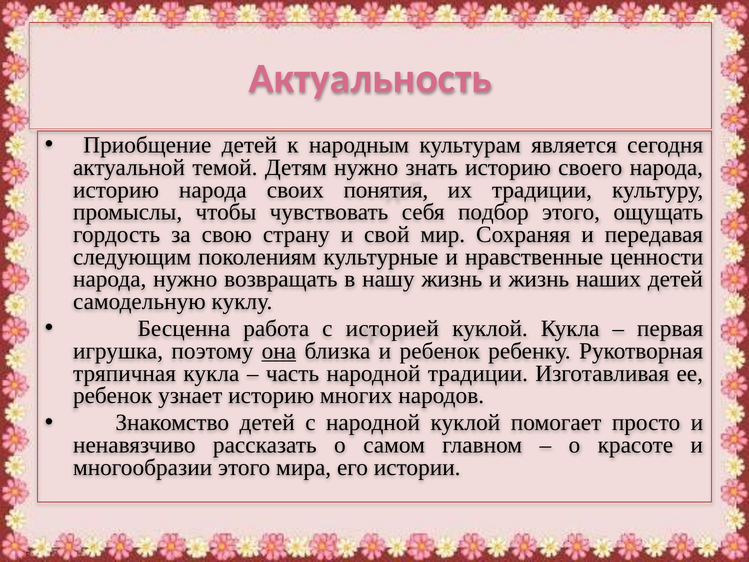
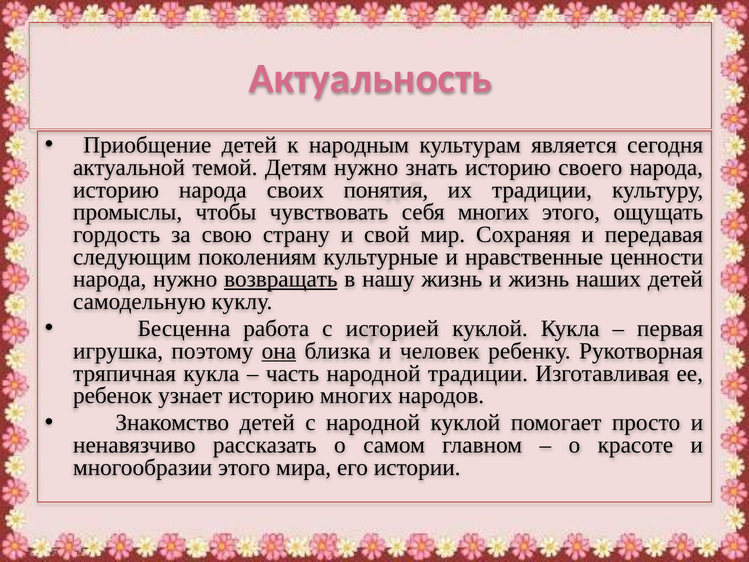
себя подбор: подбор -> многих (493, 212)
возвращать underline: none -> present (281, 279)
и ребенок: ребенок -> человек (440, 351)
